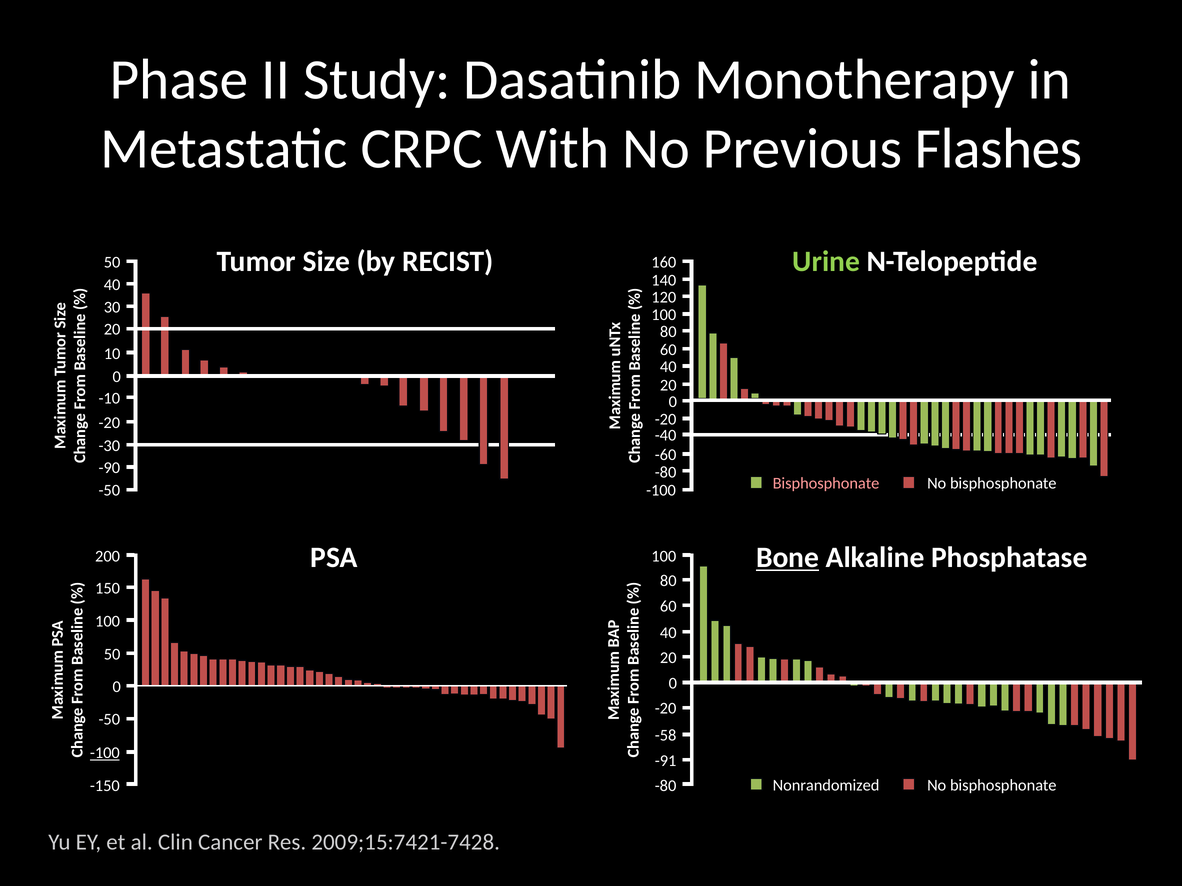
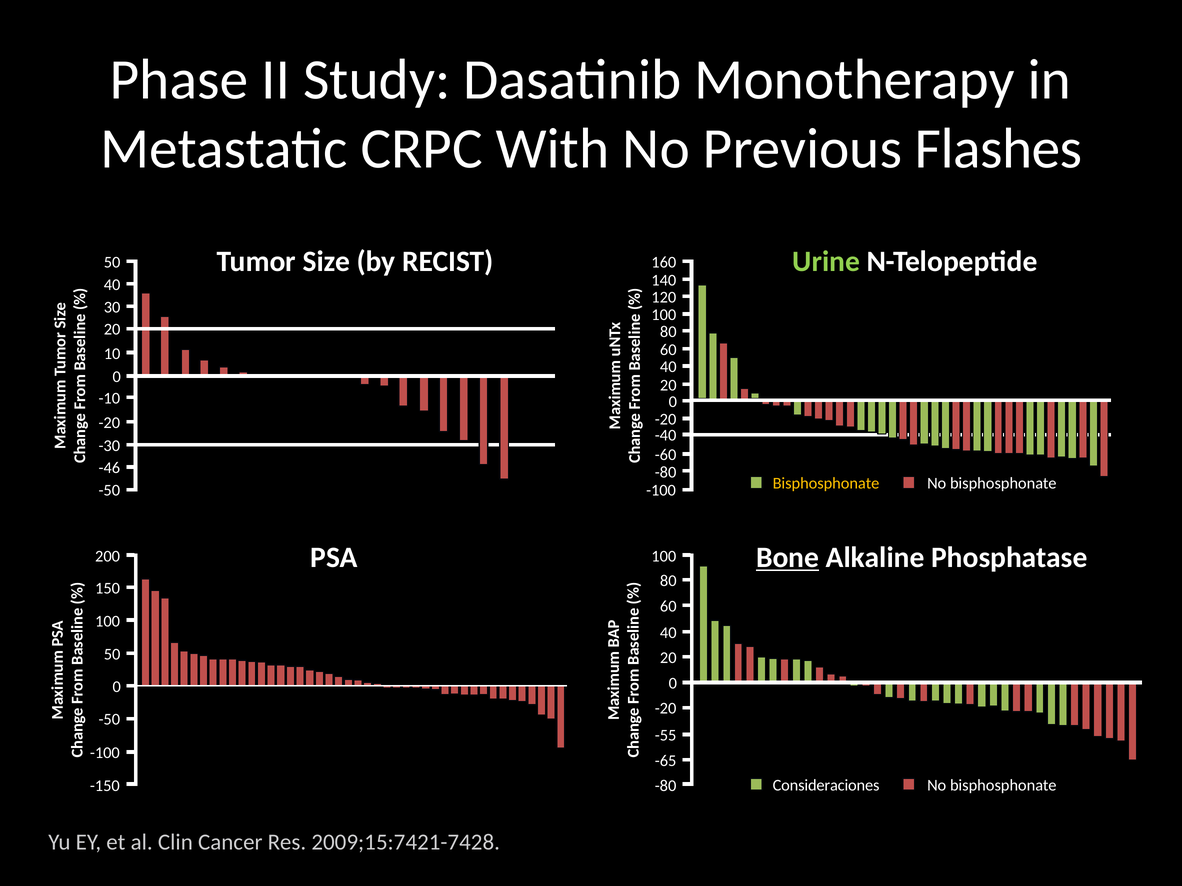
-90: -90 -> -46 (109, 468)
Bisphosphonate colour: pink -> yellow (826, 484)
-58: -58 -> -55 (666, 736)
-100 underline: present -> none (105, 753)
-91: -91 -> -65 (666, 761)
Nonrandomized: Nonrandomized -> Consideraciones (826, 786)
